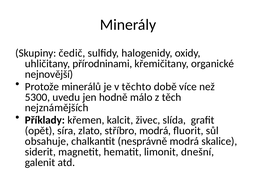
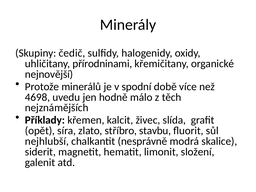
těchto: těchto -> spodní (137, 87)
5300: 5300 -> 4698 (37, 97)
stříbro modrá: modrá -> stavbu (155, 131)
obsahuje: obsahuje -> nejhlubší (47, 141)
dnešní: dnešní -> složení (198, 152)
